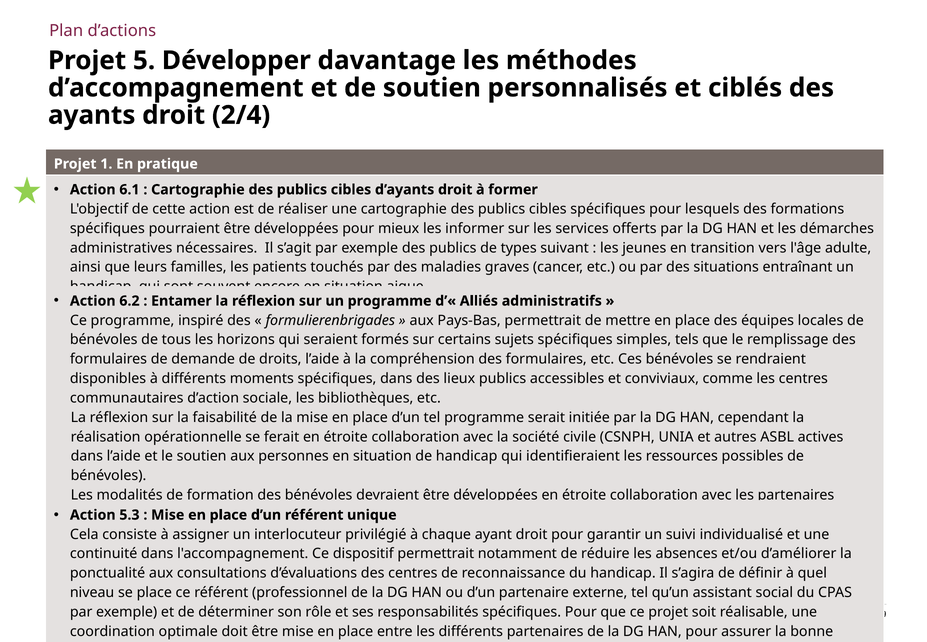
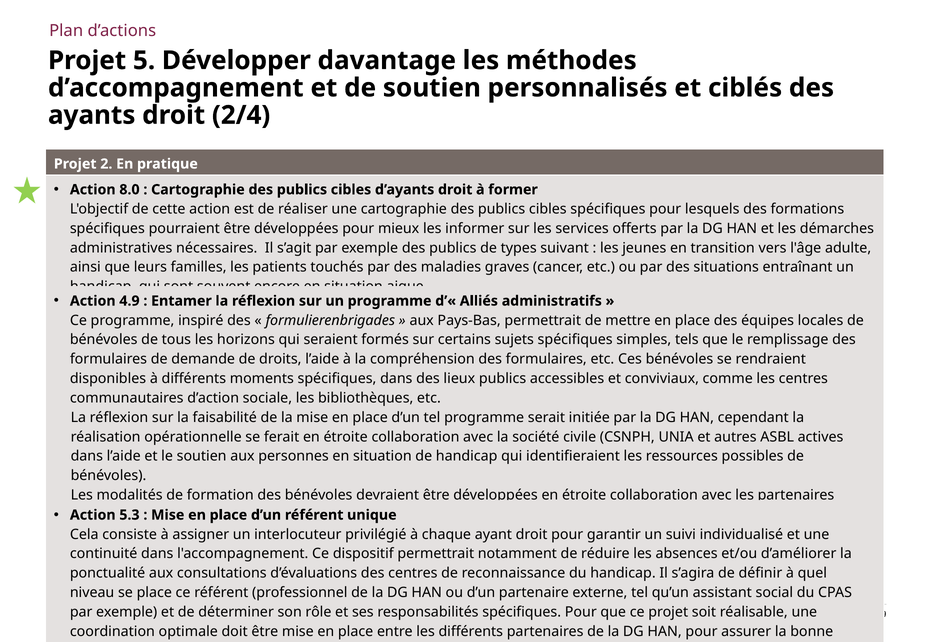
1: 1 -> 2 (106, 164)
6.1: 6.1 -> 8.0 (129, 190)
6.2: 6.2 -> 4.9 (129, 301)
